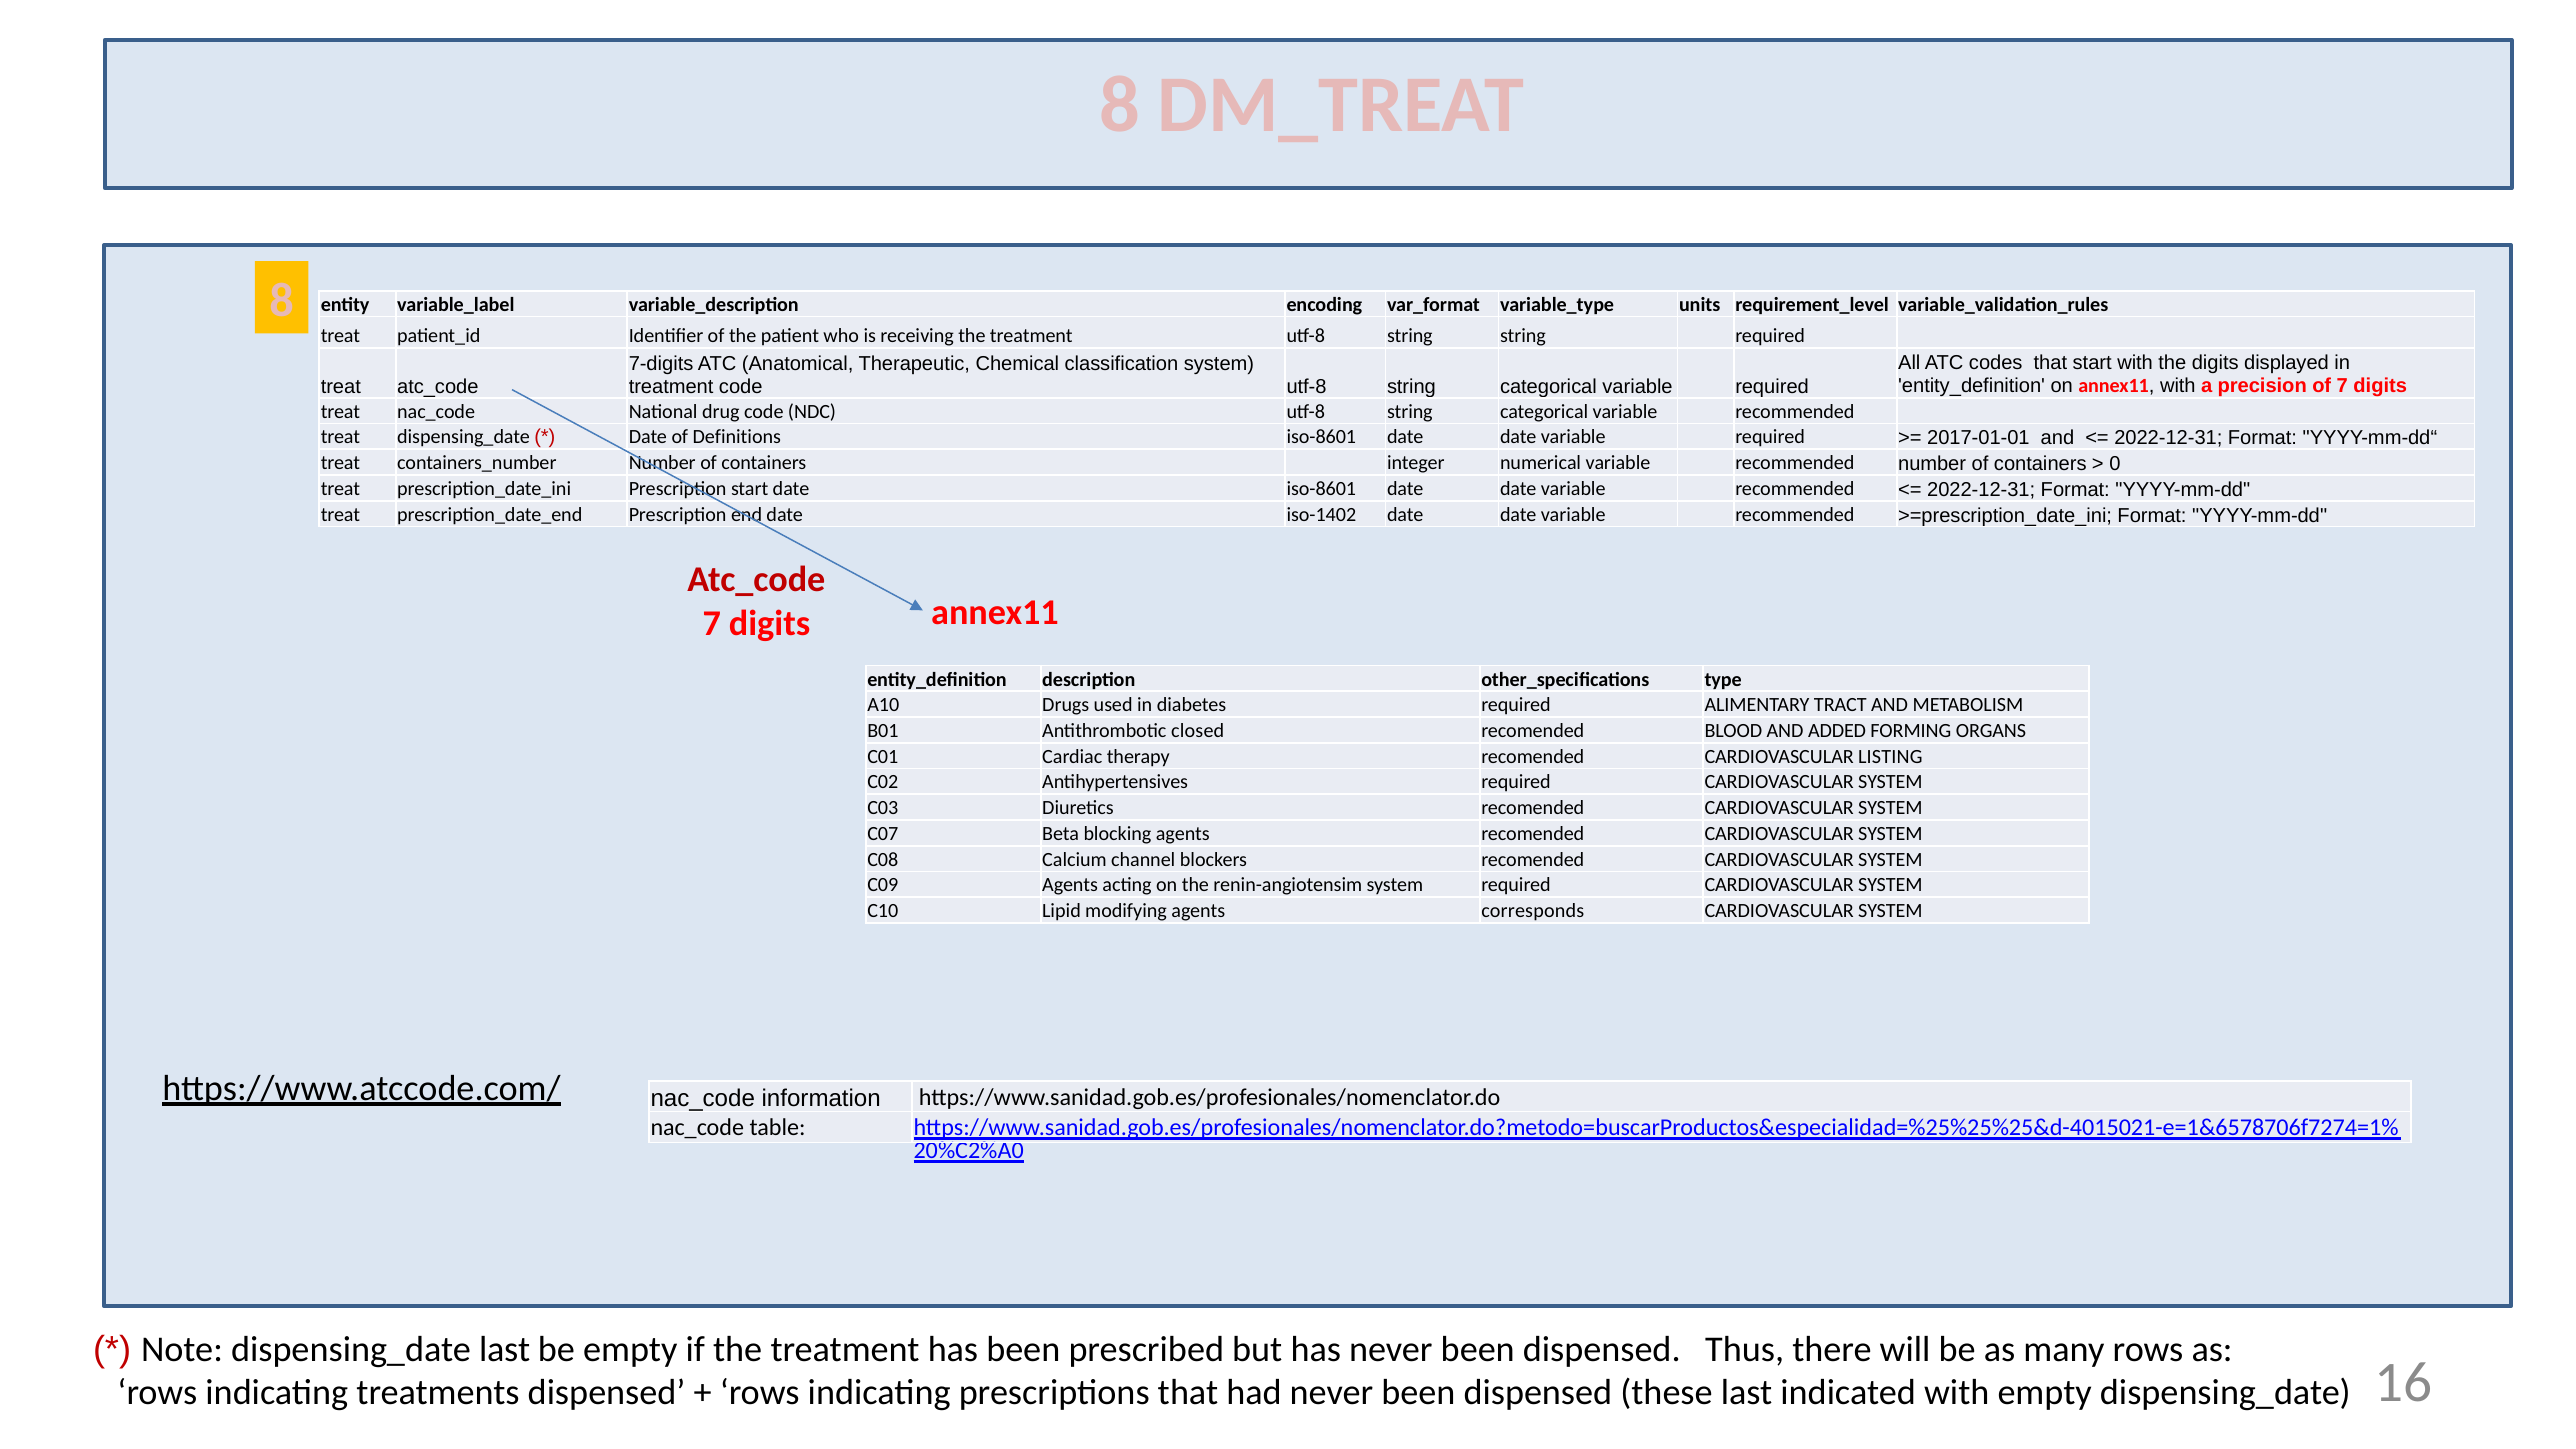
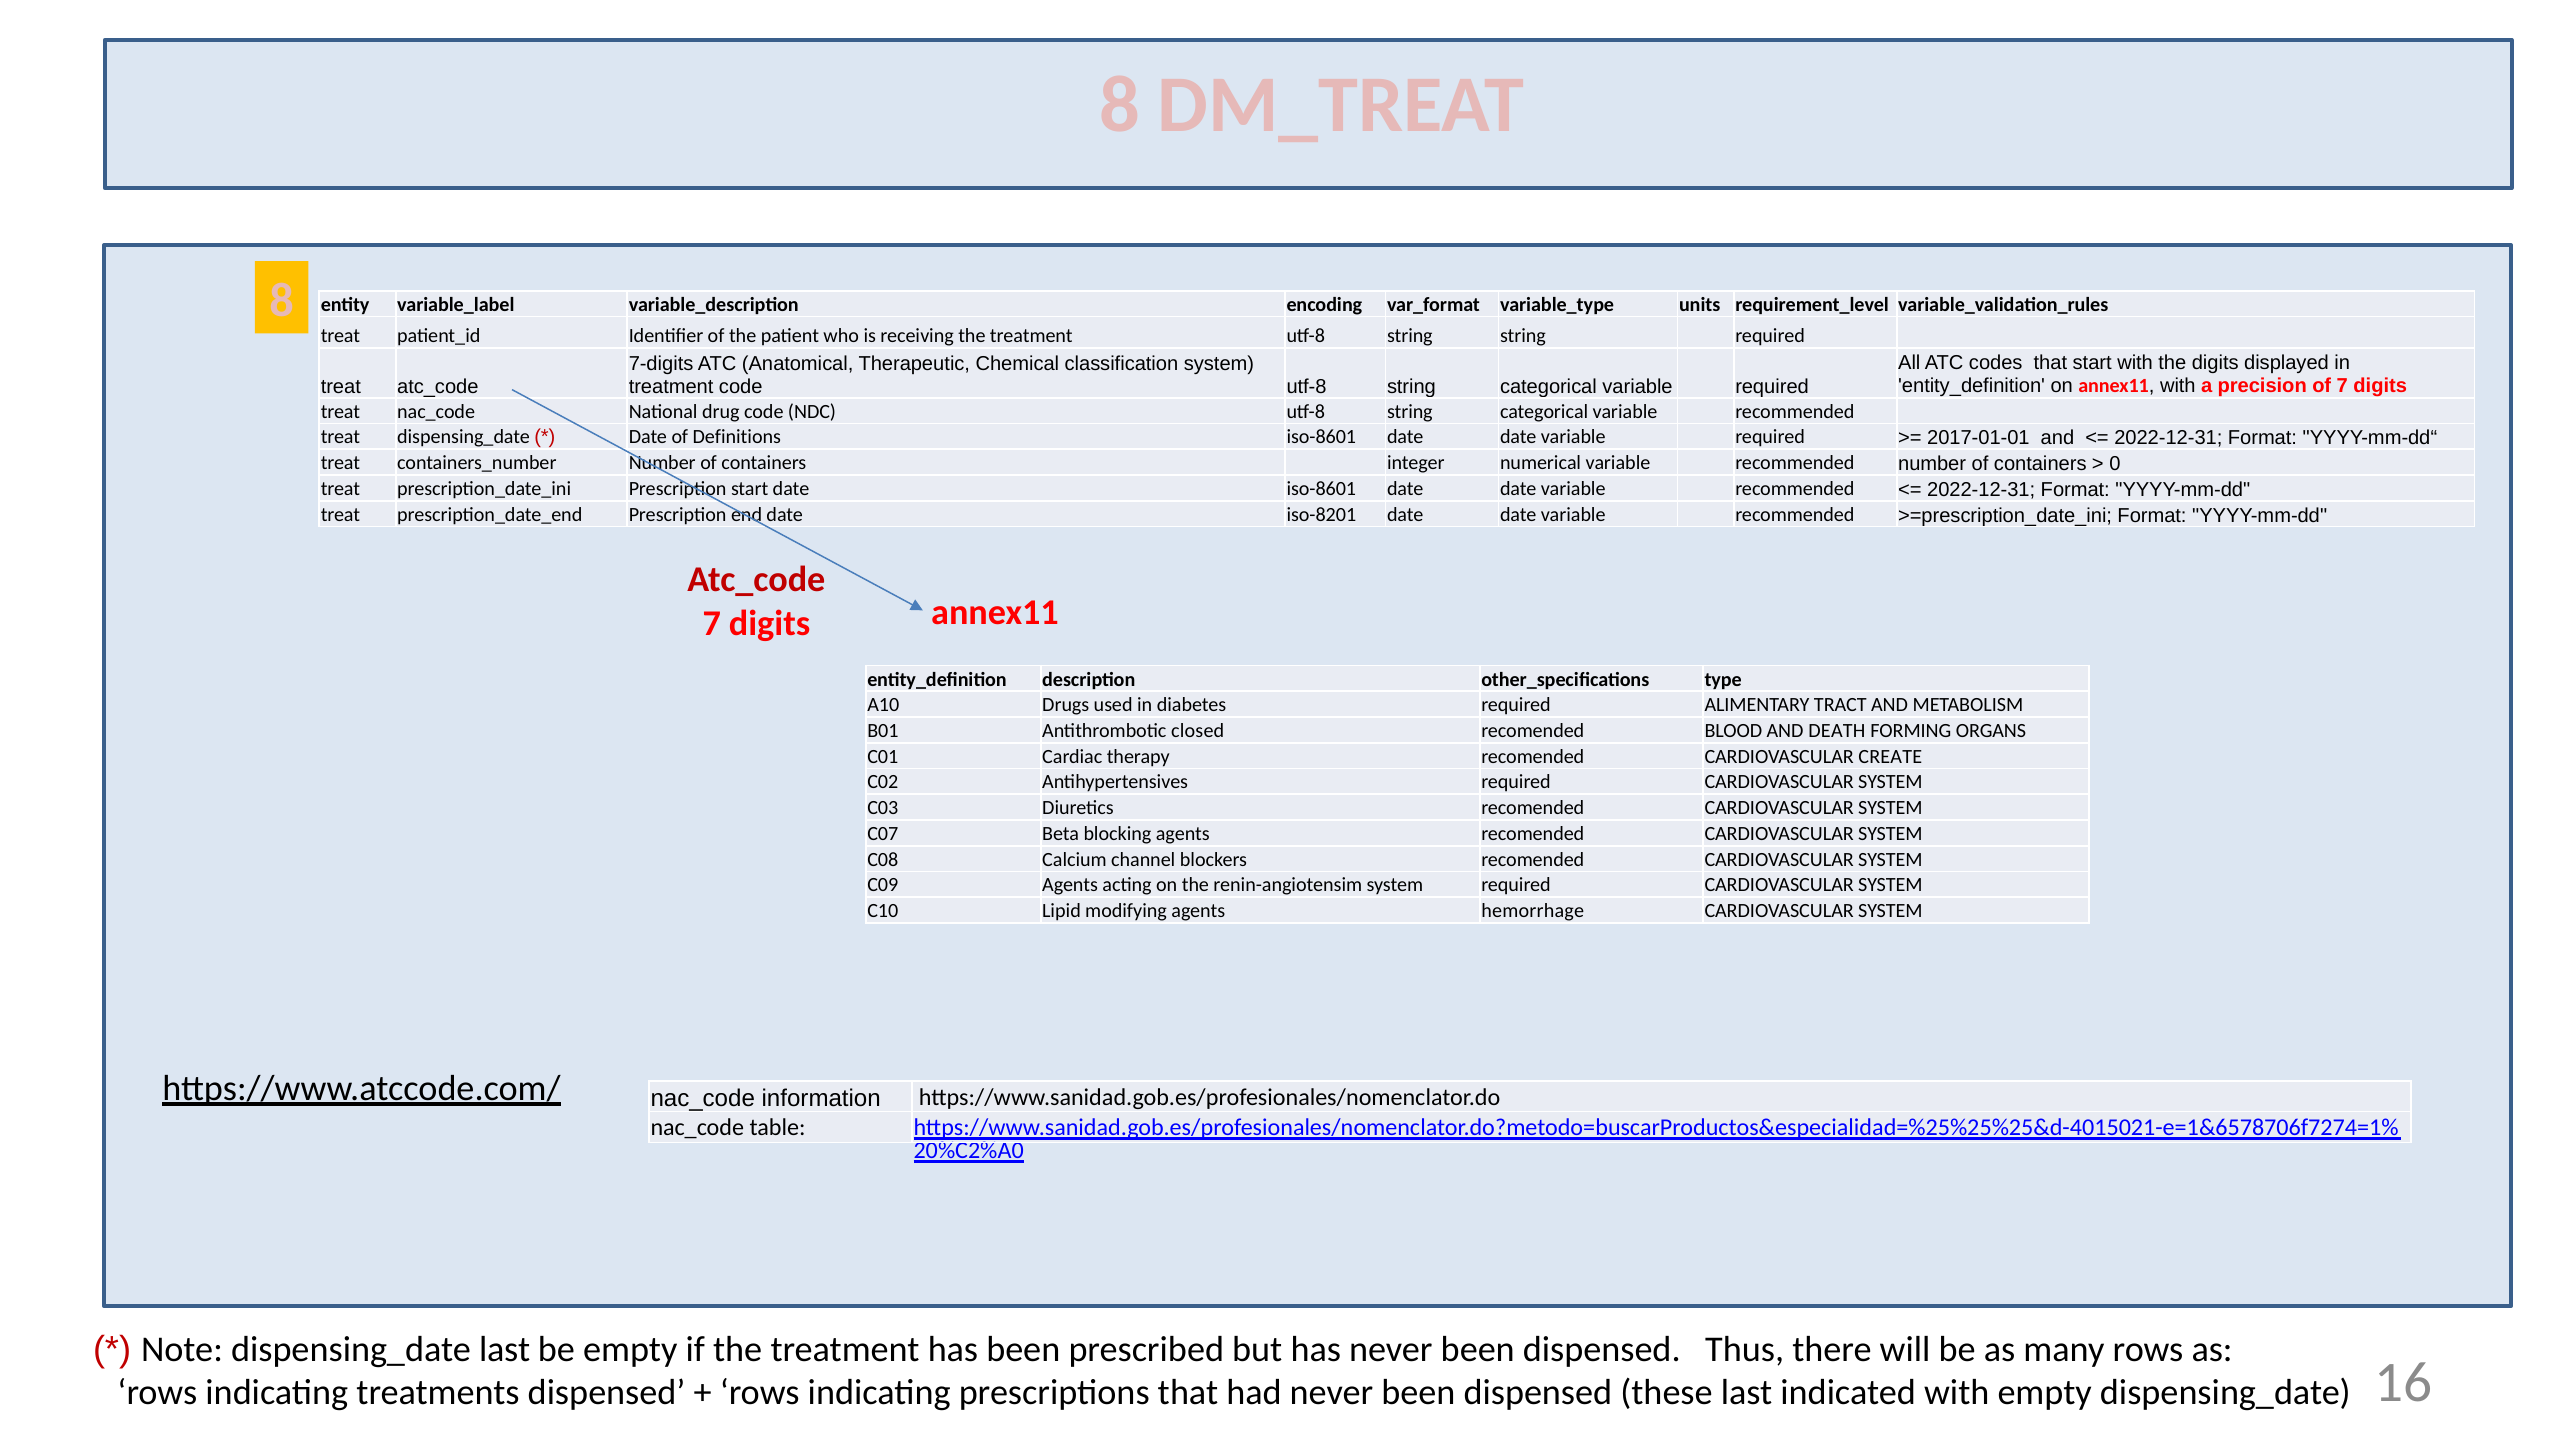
iso-1402: iso-1402 -> iso-8201 (1321, 515)
ADDED: ADDED -> DEATH (1837, 731)
LISTING: LISTING -> CREATE (1890, 757)
corresponds: corresponds -> hemorrhage (1533, 911)
